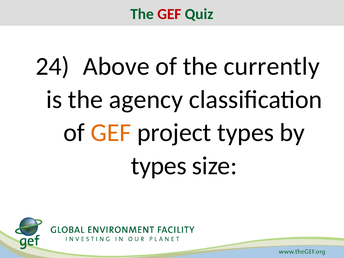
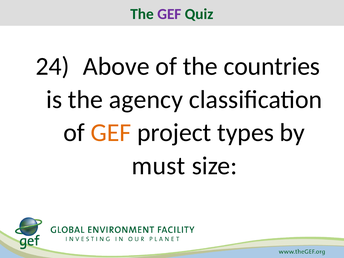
GEF colour: red -> purple (169, 14)
currently: currently -> countries (272, 66)
types: types -> must (159, 166)
